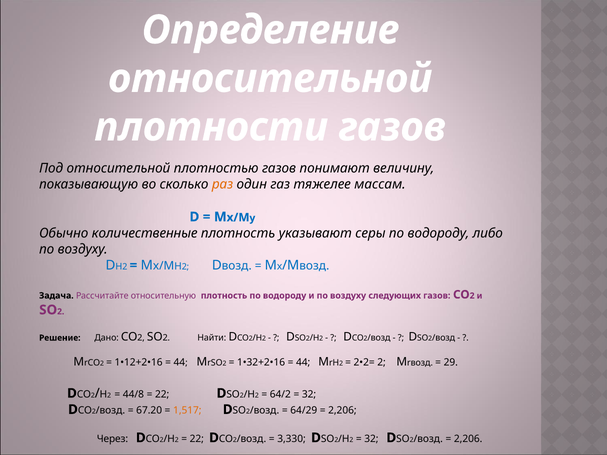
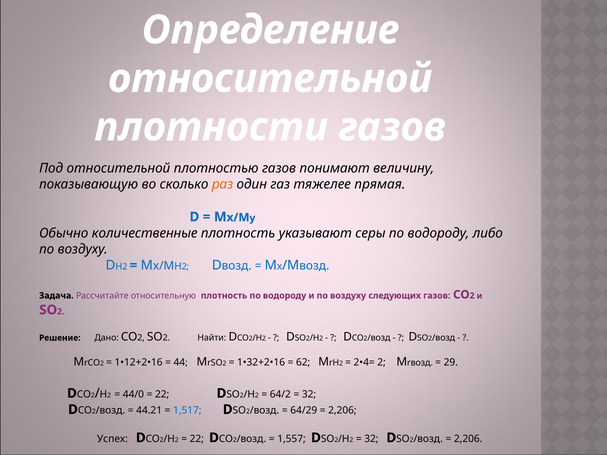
массам: массам -> прямая (380, 185)
44: 44 -> 62 (303, 363)
2•2=: 2•2= -> 2•4= (364, 363)
44/8: 44/8 -> 44/0 (133, 395)
67.20: 67.20 -> 44.21 (149, 411)
1,517 colour: orange -> blue (187, 411)
Через: Через -> Успех (112, 439)
3,330: 3,330 -> 1,557 (291, 439)
